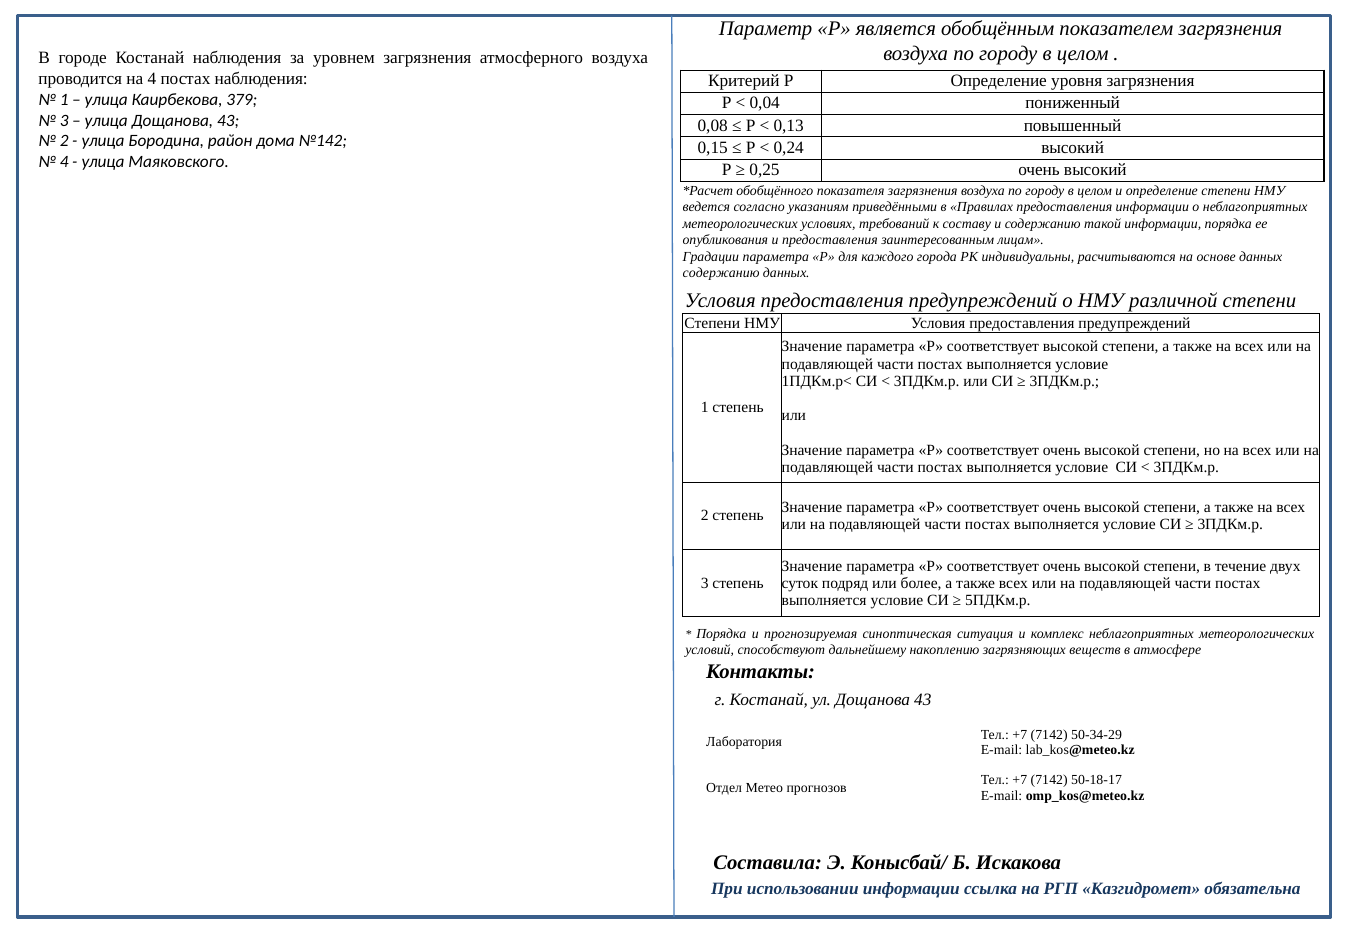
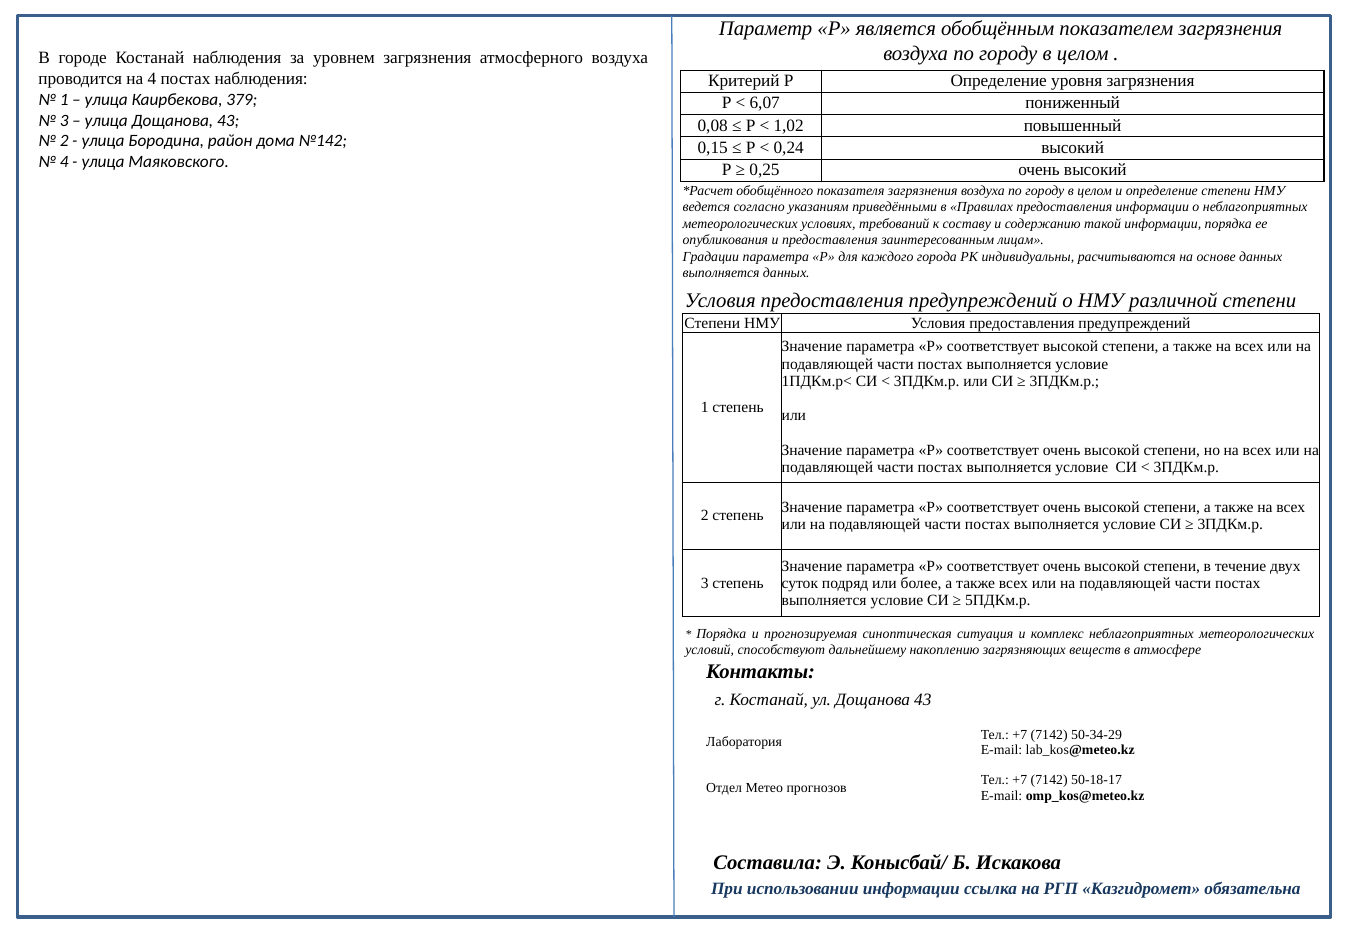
0,04: 0,04 -> 6,07 (765, 103)
0,13: 0,13 -> 1,02 (789, 125)
содержанию: содержанию -> выполняется (721, 273)
